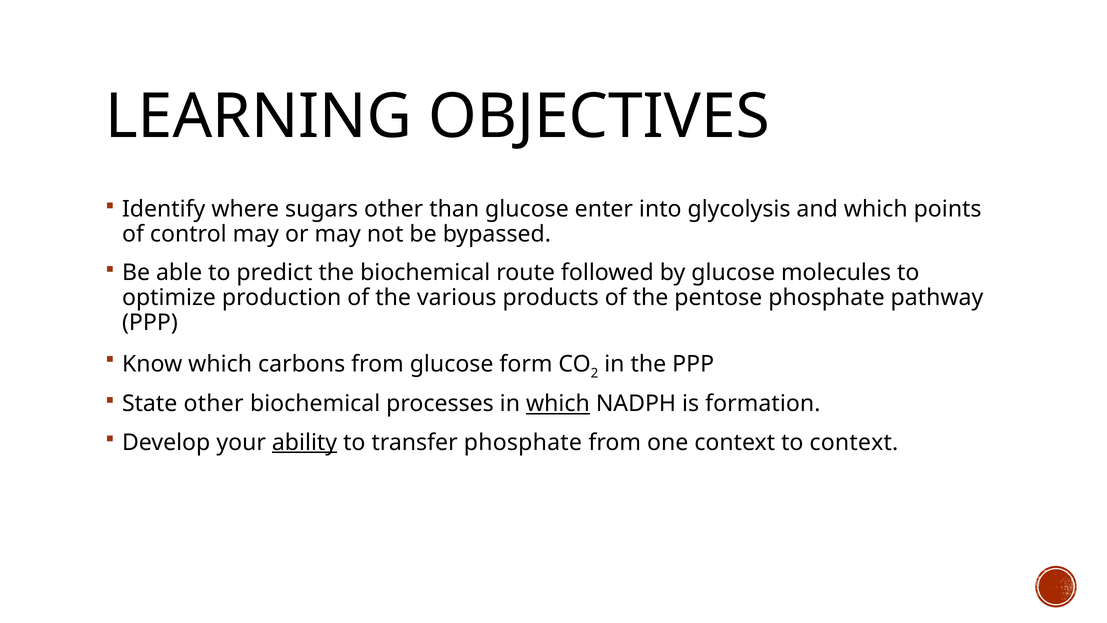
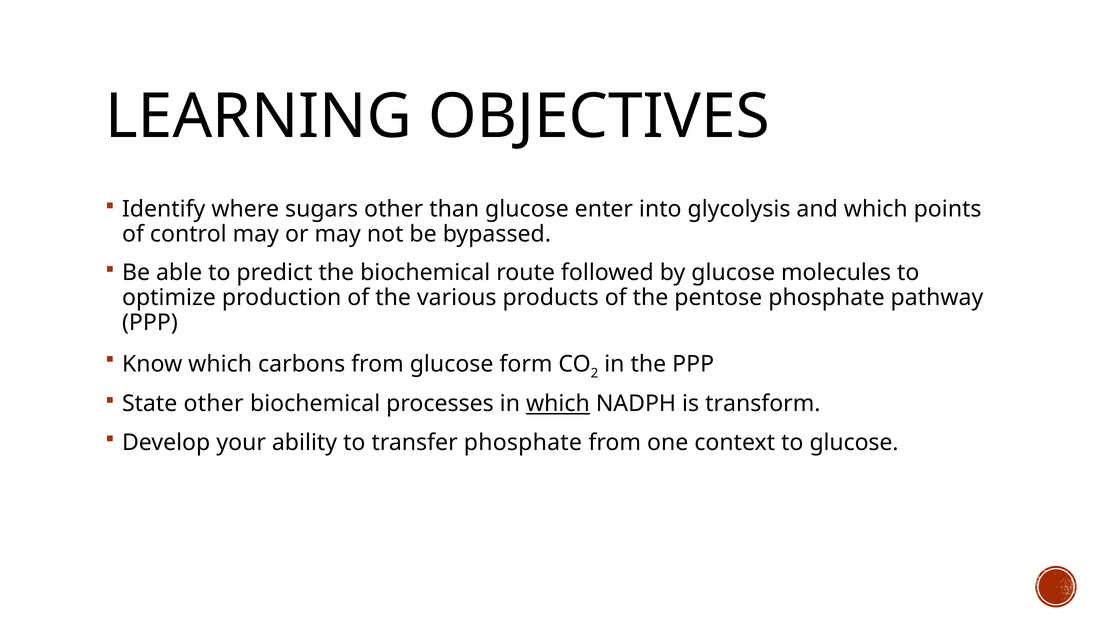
formation: formation -> transform (763, 403)
ability underline: present -> none (304, 442)
to context: context -> glucose (854, 442)
